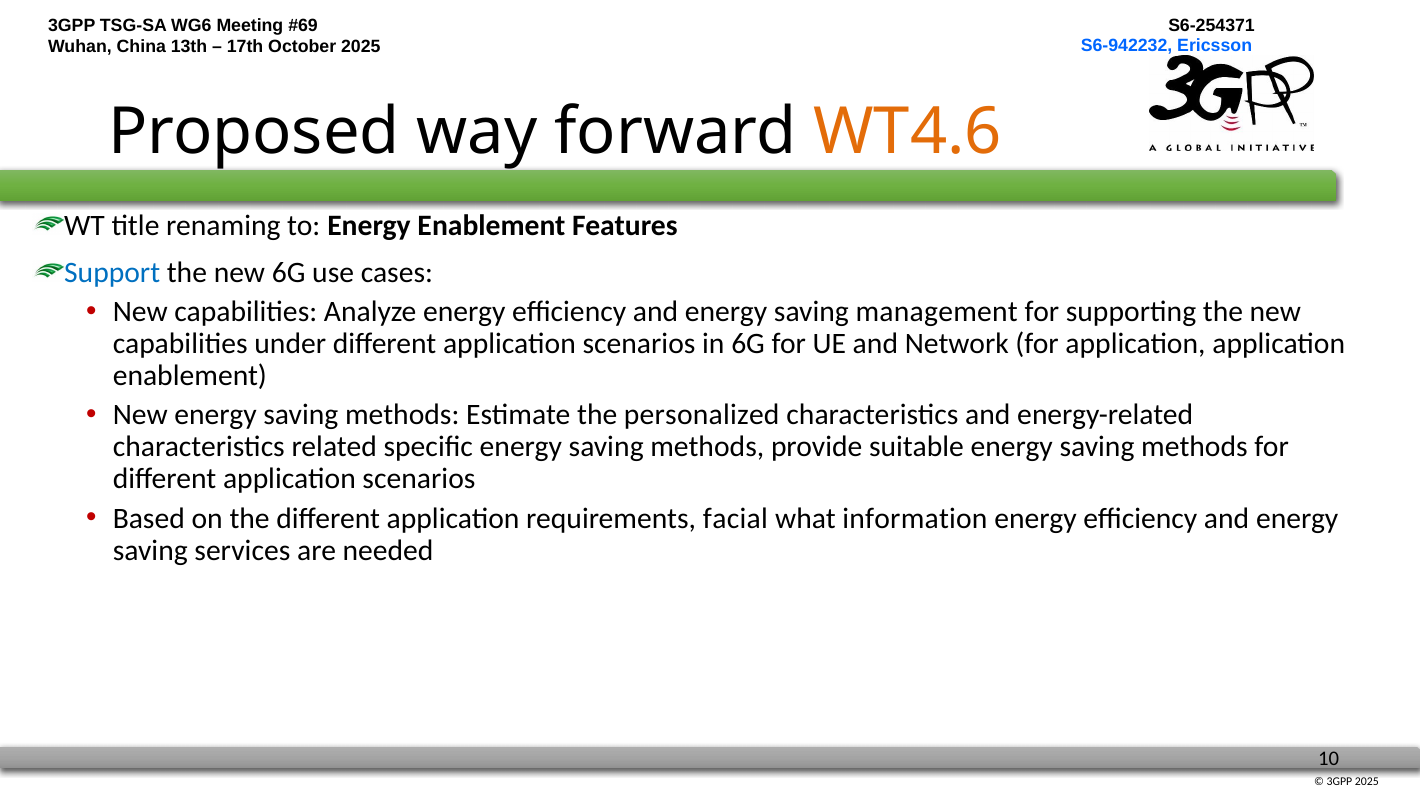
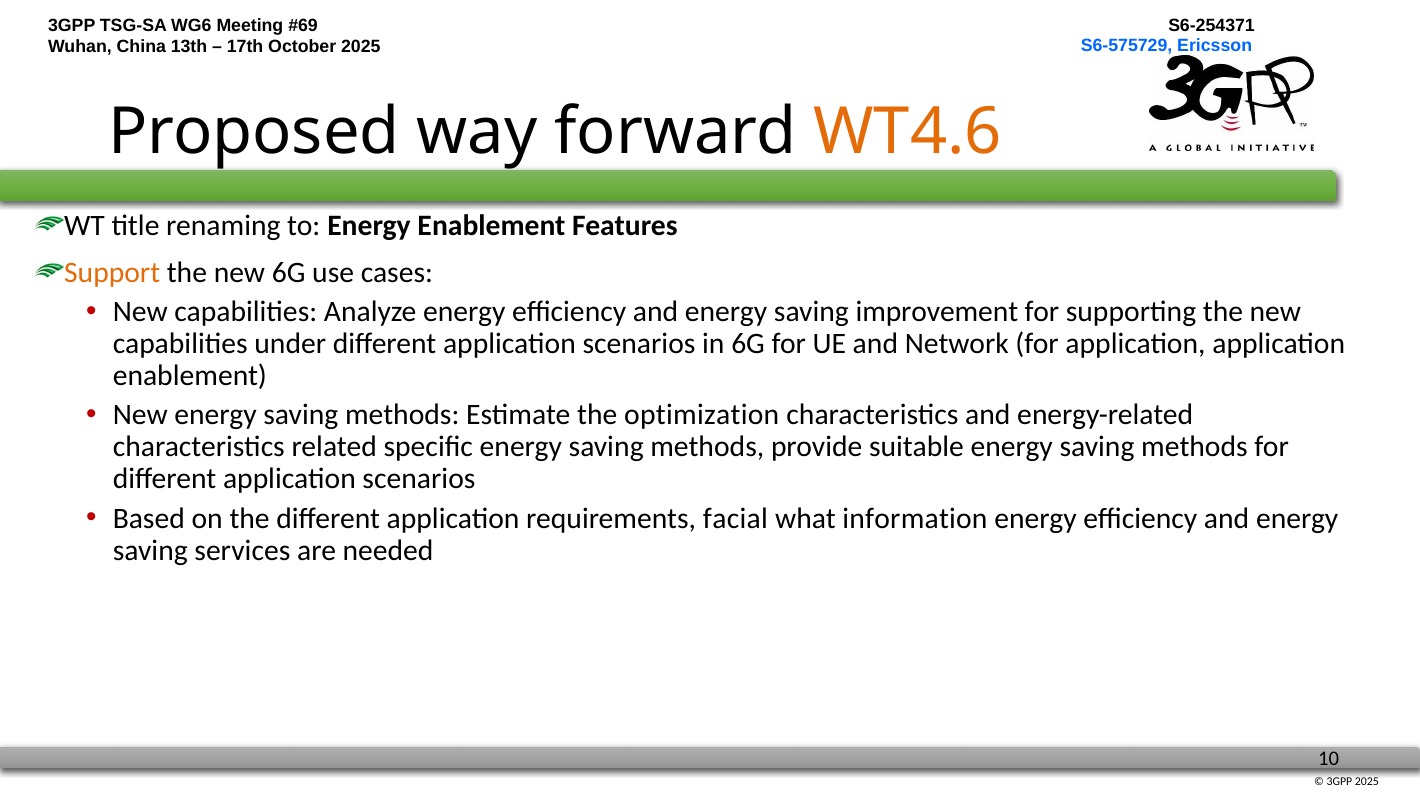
S6-942232: S6-942232 -> S6-575729 (1127, 46)
Support colour: blue -> orange (112, 272)
management: management -> improvement (937, 312)
personalized: personalized -> optimization (702, 415)
